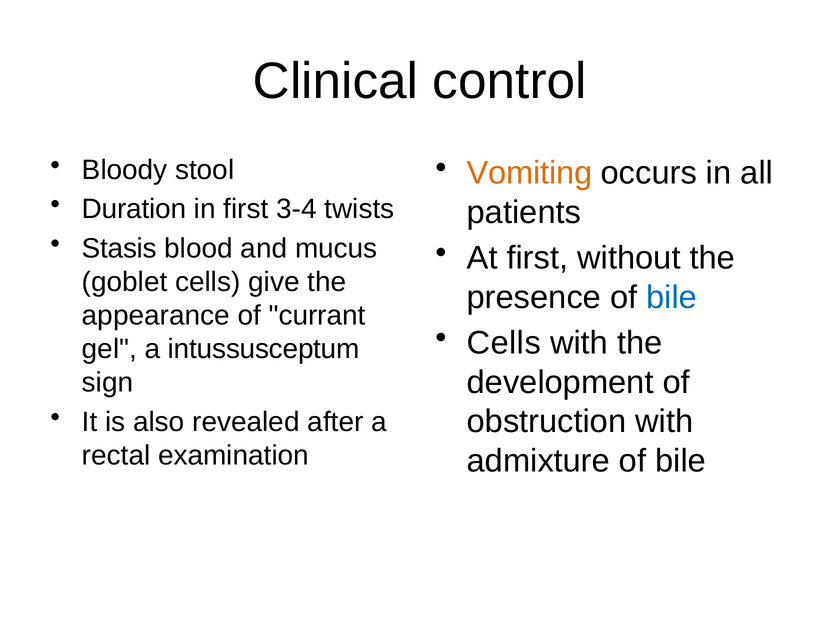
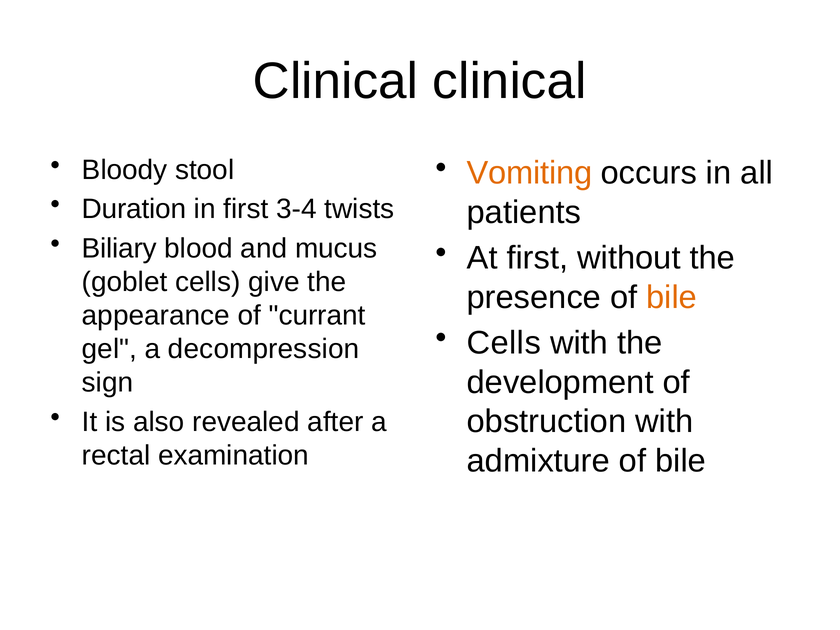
Clinical control: control -> clinical (510, 81)
Stasis: Stasis -> Biliary (119, 248)
bile colour: blue -> orange (672, 297)
intussusceptum: intussusceptum -> decompression (264, 349)
